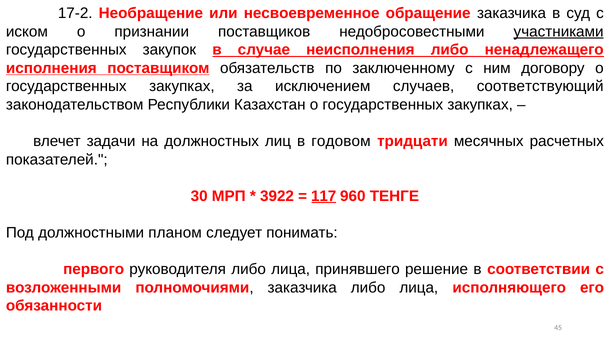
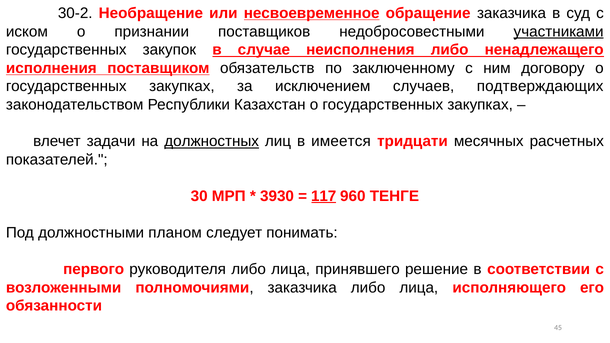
17-2: 17-2 -> 30-2 (75, 13)
несвоевременное underline: none -> present (312, 13)
соответствующий: соответствующий -> подтверждающих (540, 86)
должностных underline: none -> present (212, 141)
годовом: годовом -> имеется (341, 141)
3922: 3922 -> 3930 (277, 196)
